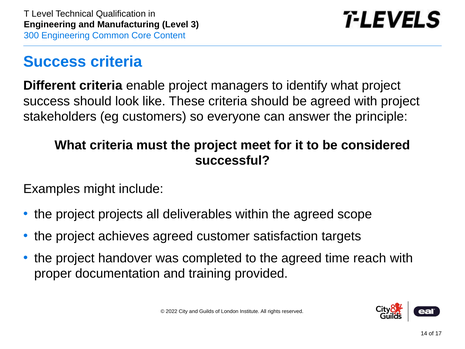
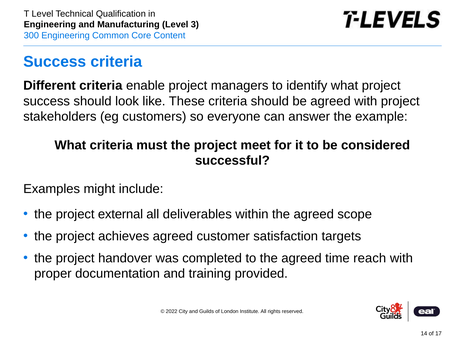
principle: principle -> example (381, 117)
projects: projects -> external (121, 214)
